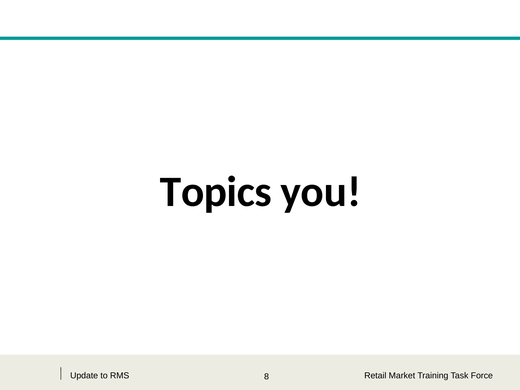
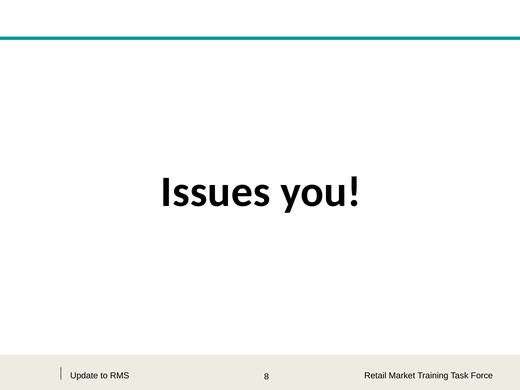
Topics: Topics -> Issues (216, 192)
